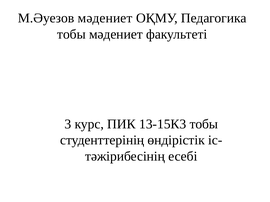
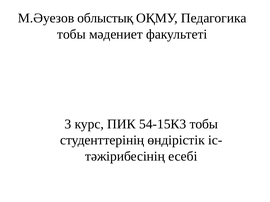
М.Әуезов мәдениет: мәдениет -> облыстық (105, 18)
13-15К3: 13-15К3 -> 54-15К3 (163, 124)
